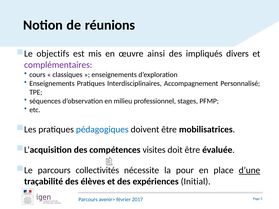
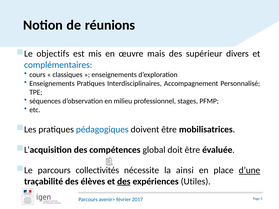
ainsi: ainsi -> mais (156, 54)
impliqués: impliqués -> supérieur (204, 54)
complémentaires colour: purple -> blue (58, 65)
visites: visites -> global (154, 150)
pour: pour -> ainsi (185, 170)
des underline: none -> present (124, 182)
Initial: Initial -> Utiles (196, 182)
